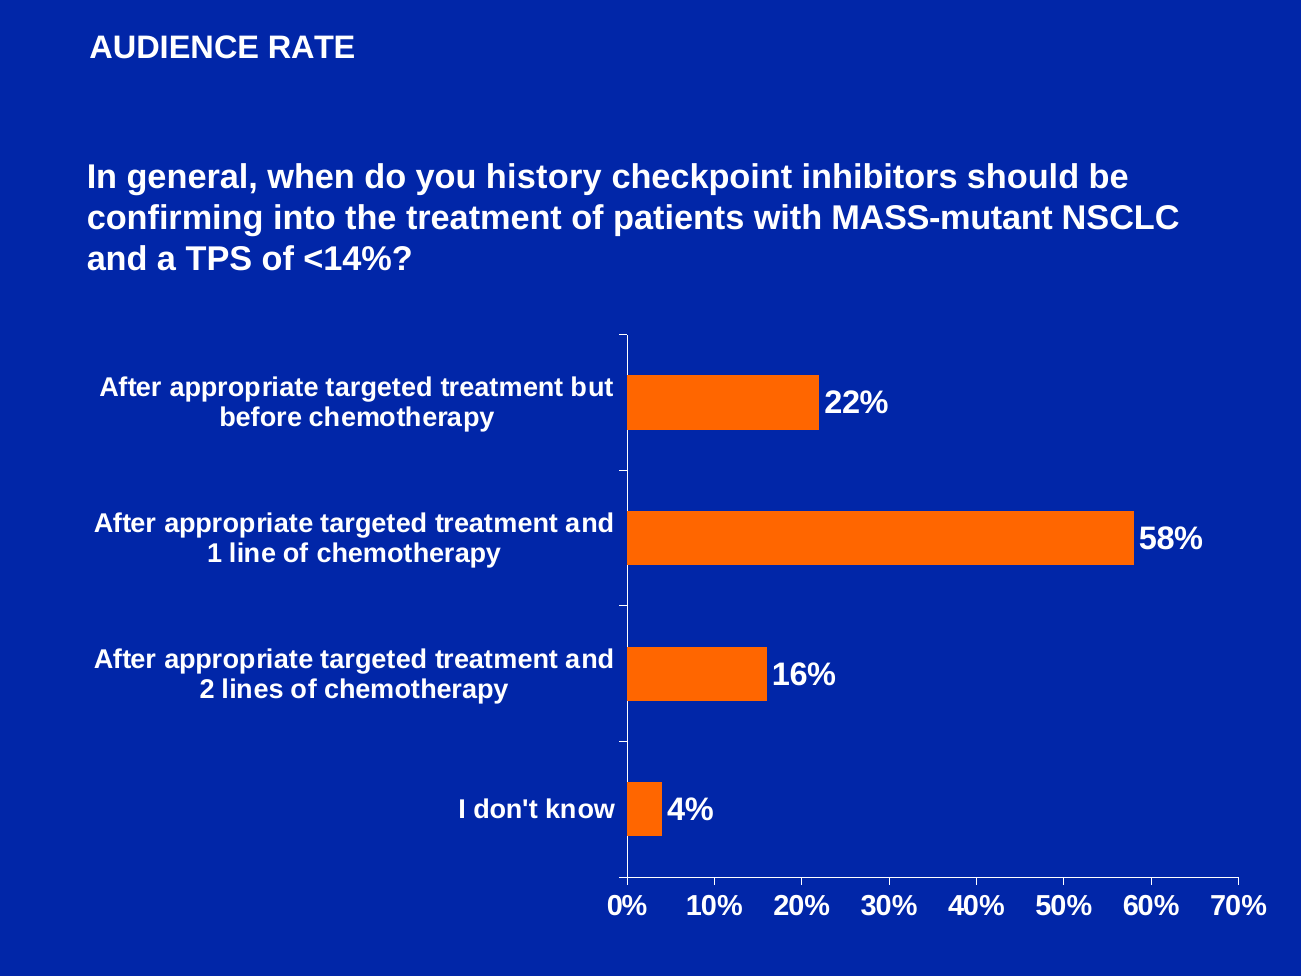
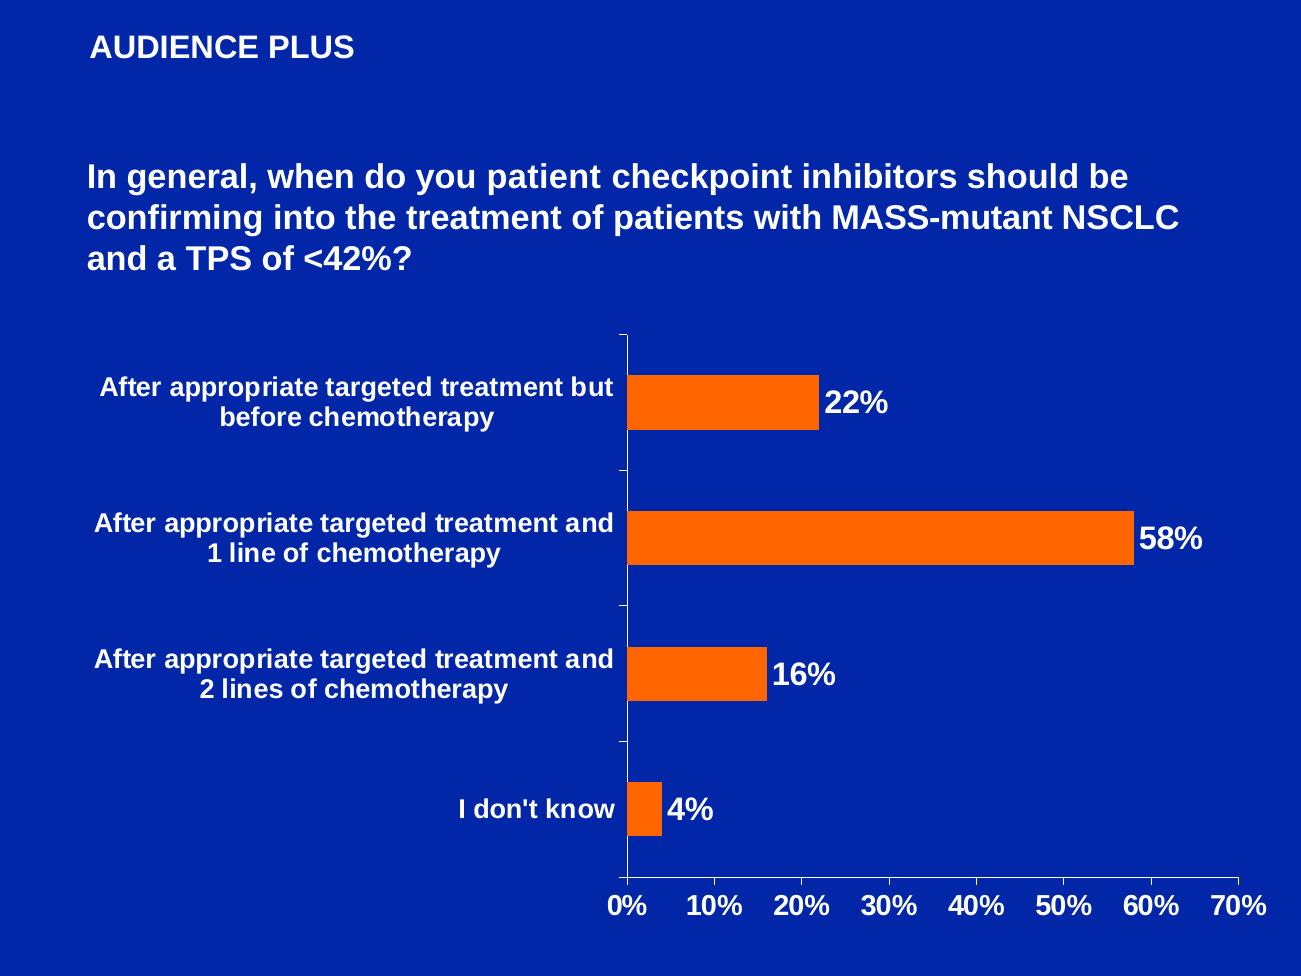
RATE: RATE -> PLUS (312, 47)
history: history -> patient (544, 177)
<14%: <14% -> <42% (358, 259)
